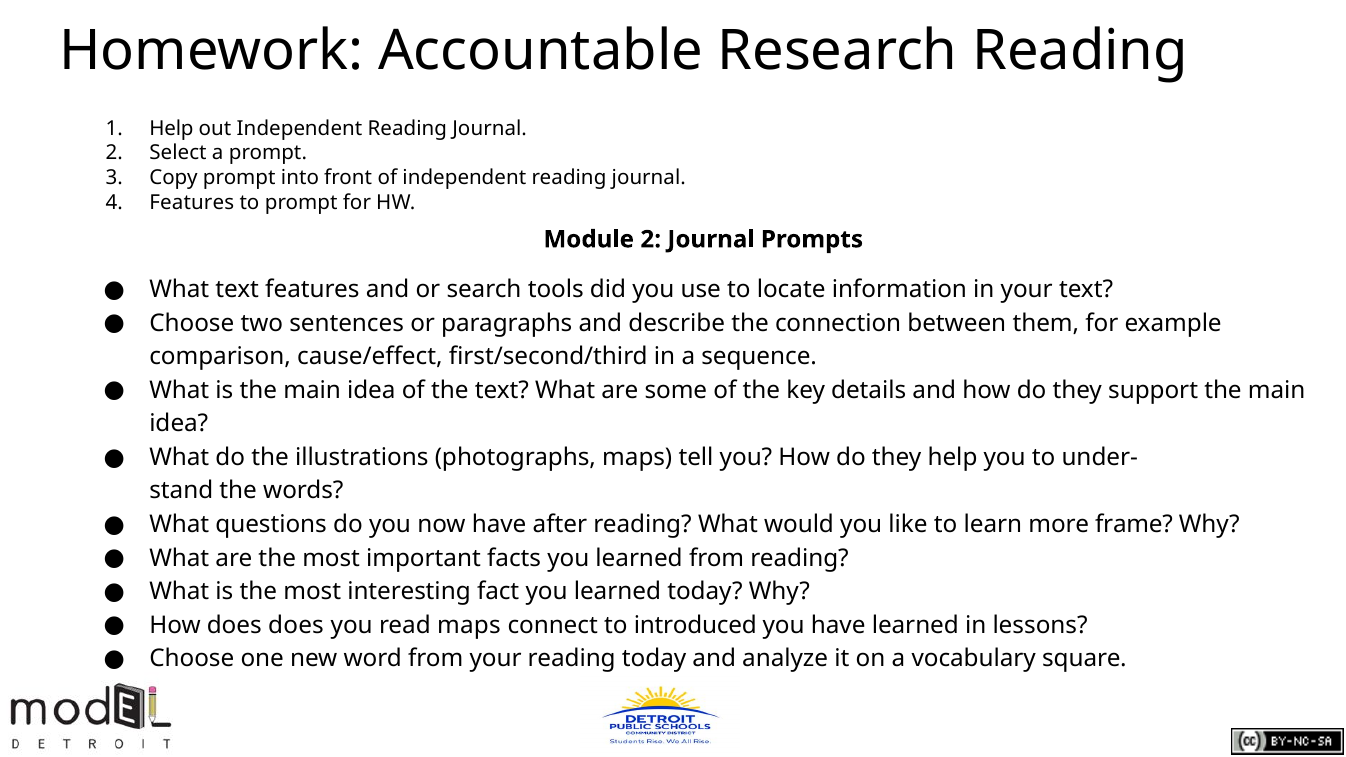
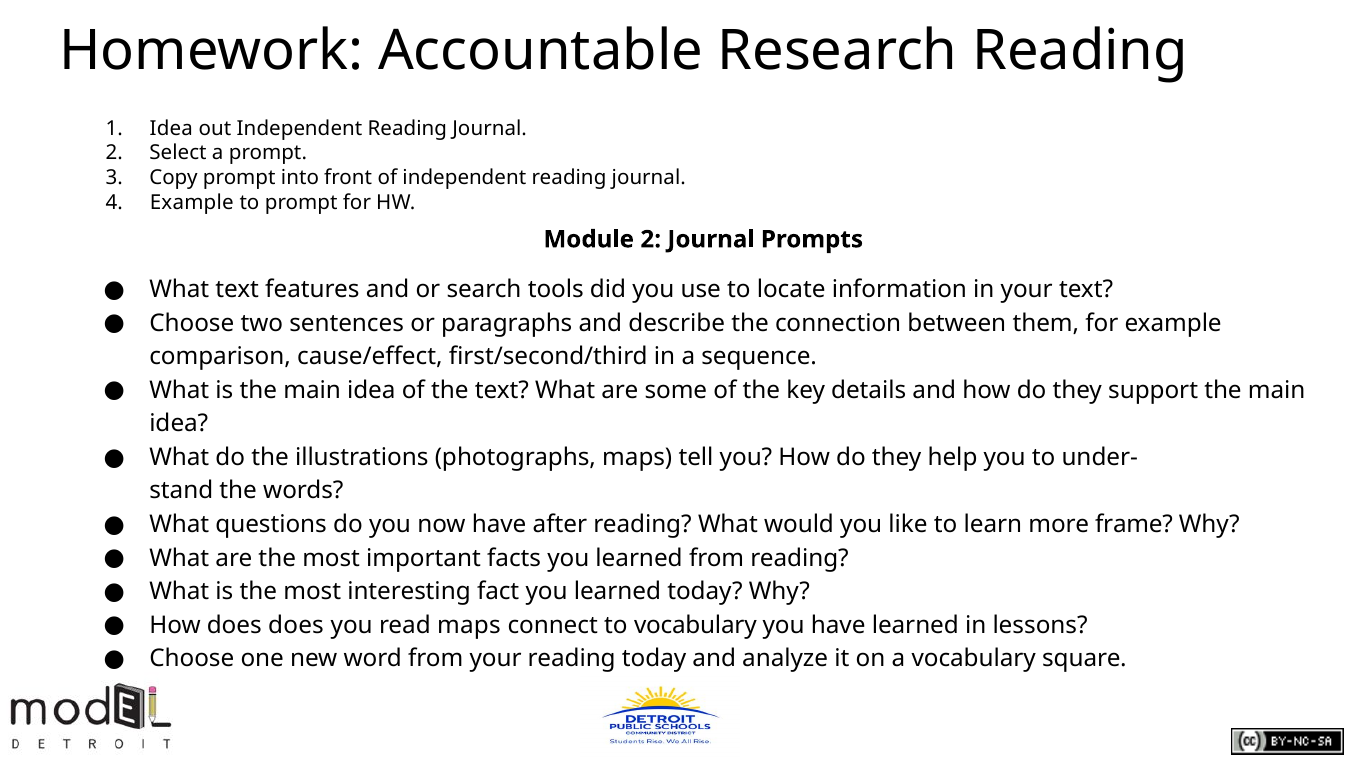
Help: Help -> Idea (171, 128)
Features: Features -> Example (192, 202)
to introduced: introduced -> vocabulary (695, 625)
